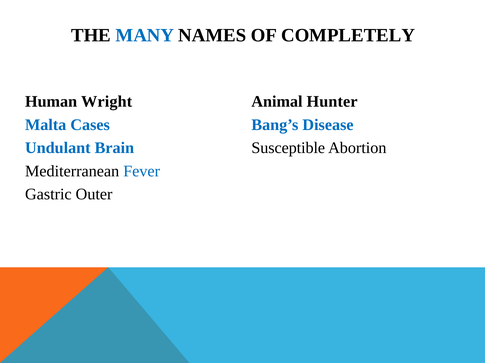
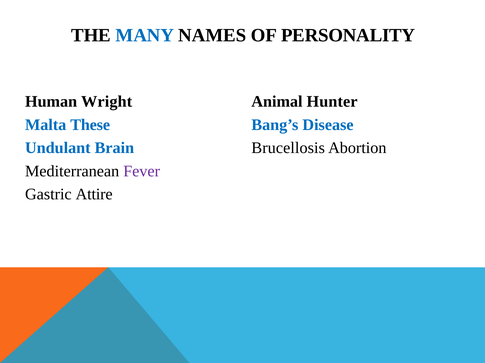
COMPLETELY: COMPLETELY -> PERSONALITY (348, 35)
Cases: Cases -> These (90, 125)
Susceptible: Susceptible -> Brucellosis (288, 148)
Fever colour: blue -> purple (142, 171)
Outer: Outer -> Attire (94, 195)
